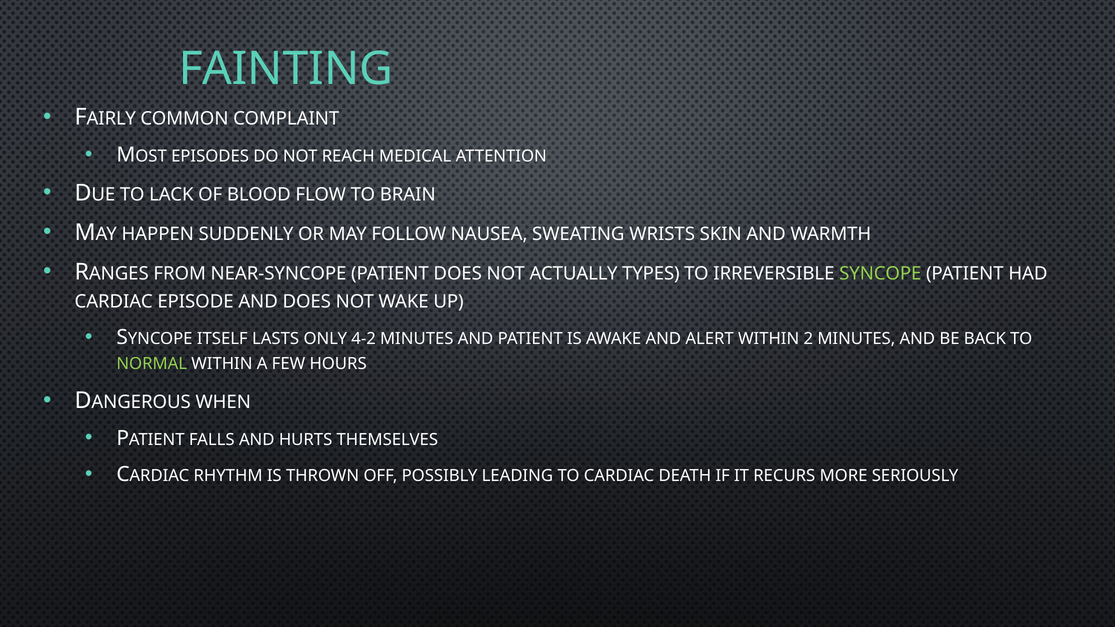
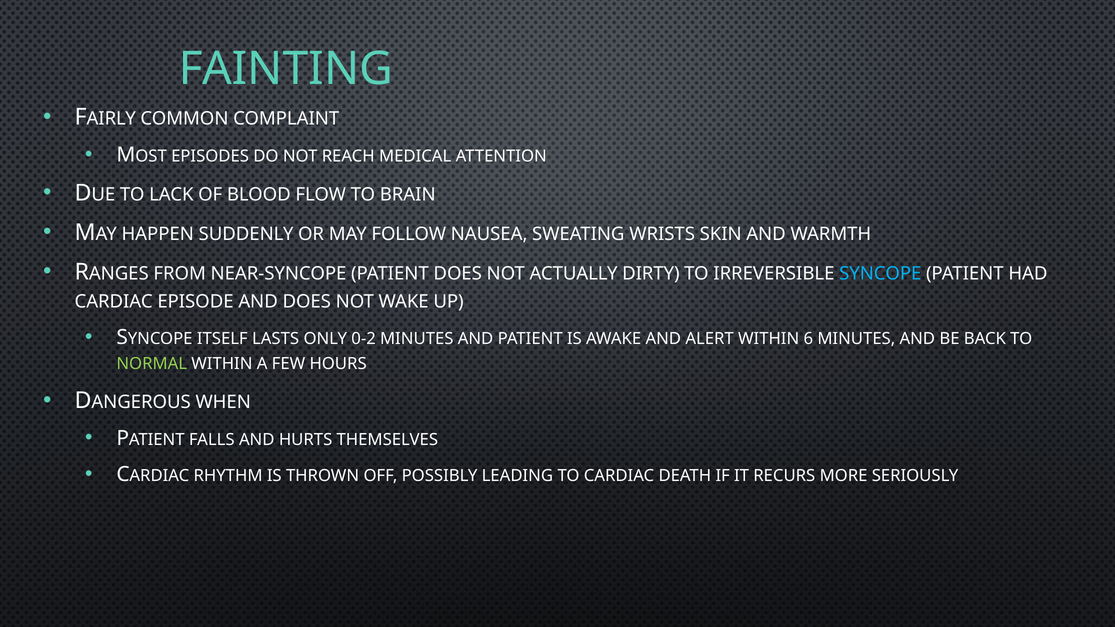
TYPES: TYPES -> DIRTY (651, 274)
SYNCOPE colour: light green -> light blue (880, 274)
4-2: 4-2 -> 0-2 (364, 339)
2: 2 -> 6 (808, 339)
